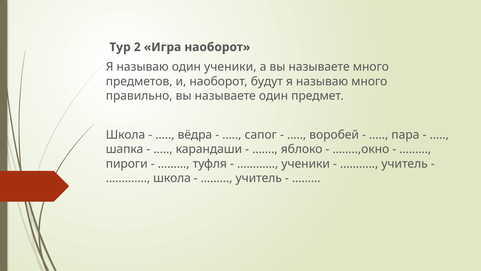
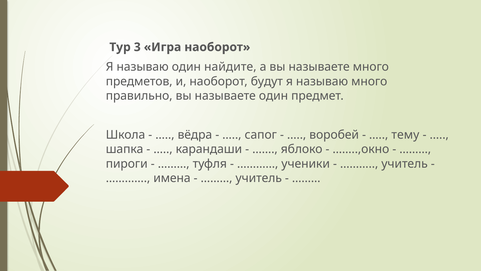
2: 2 -> 3 (137, 47)
один ученики: ученики -> найдите (230, 67)
пара: пара -> тему (405, 135)
школа: школа -> имена (172, 178)
